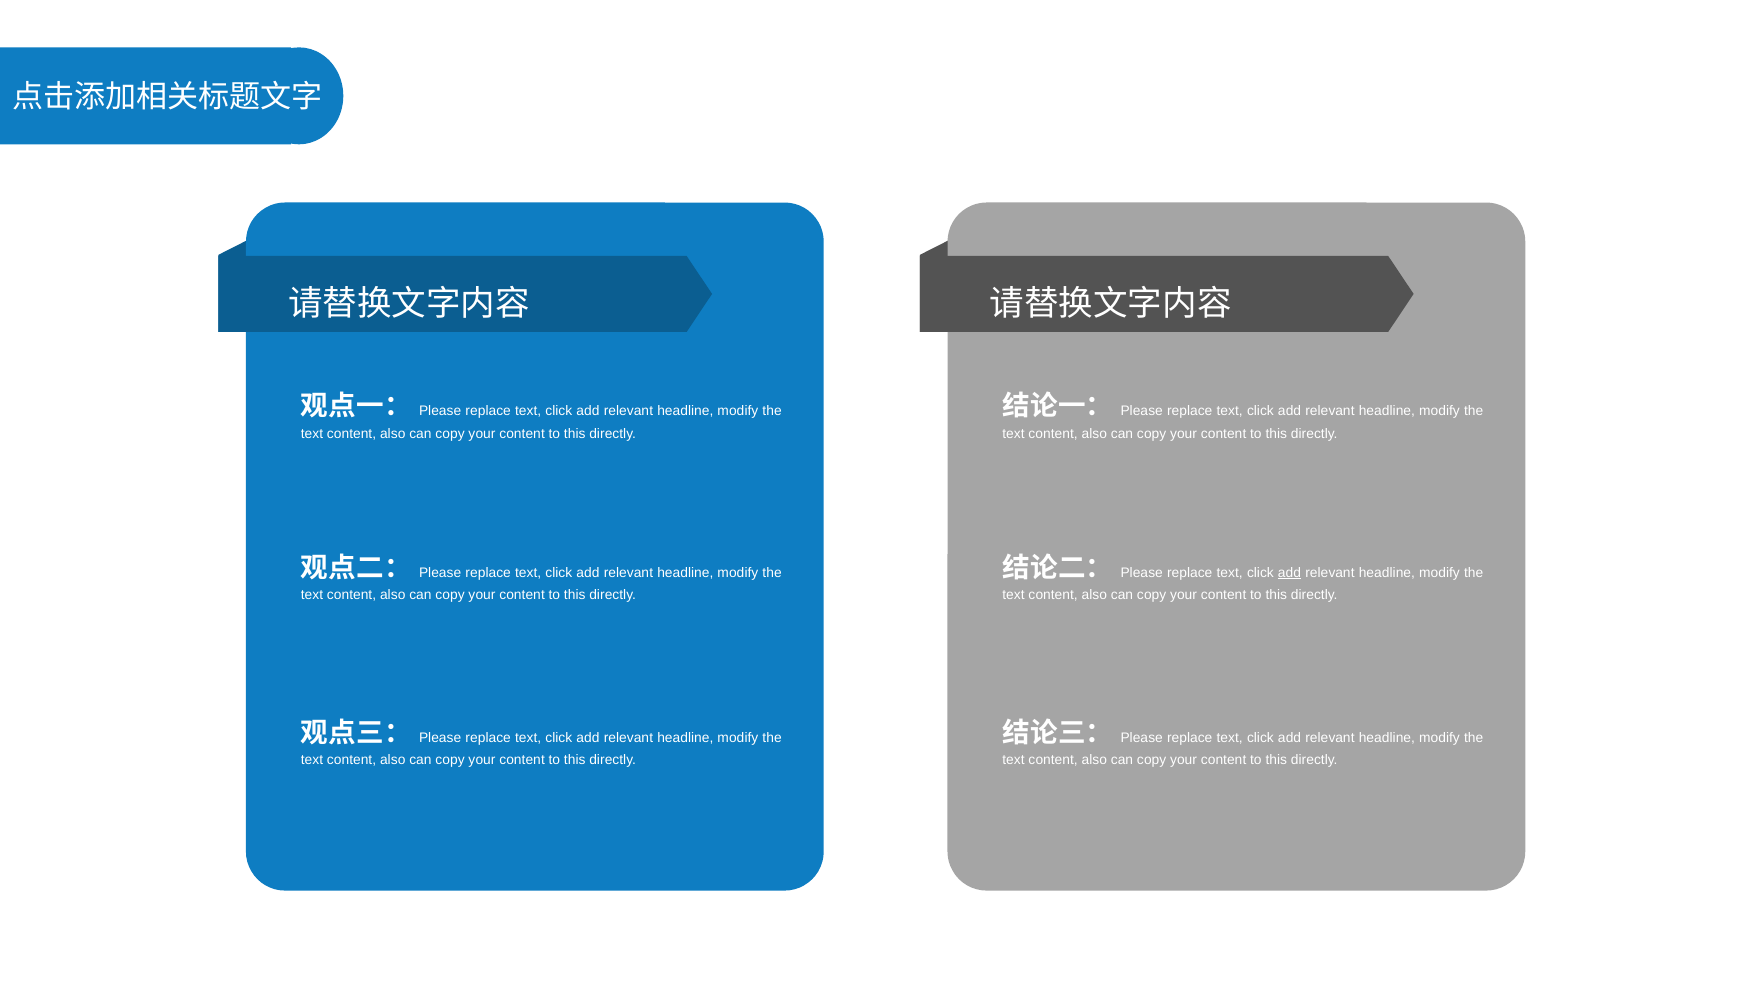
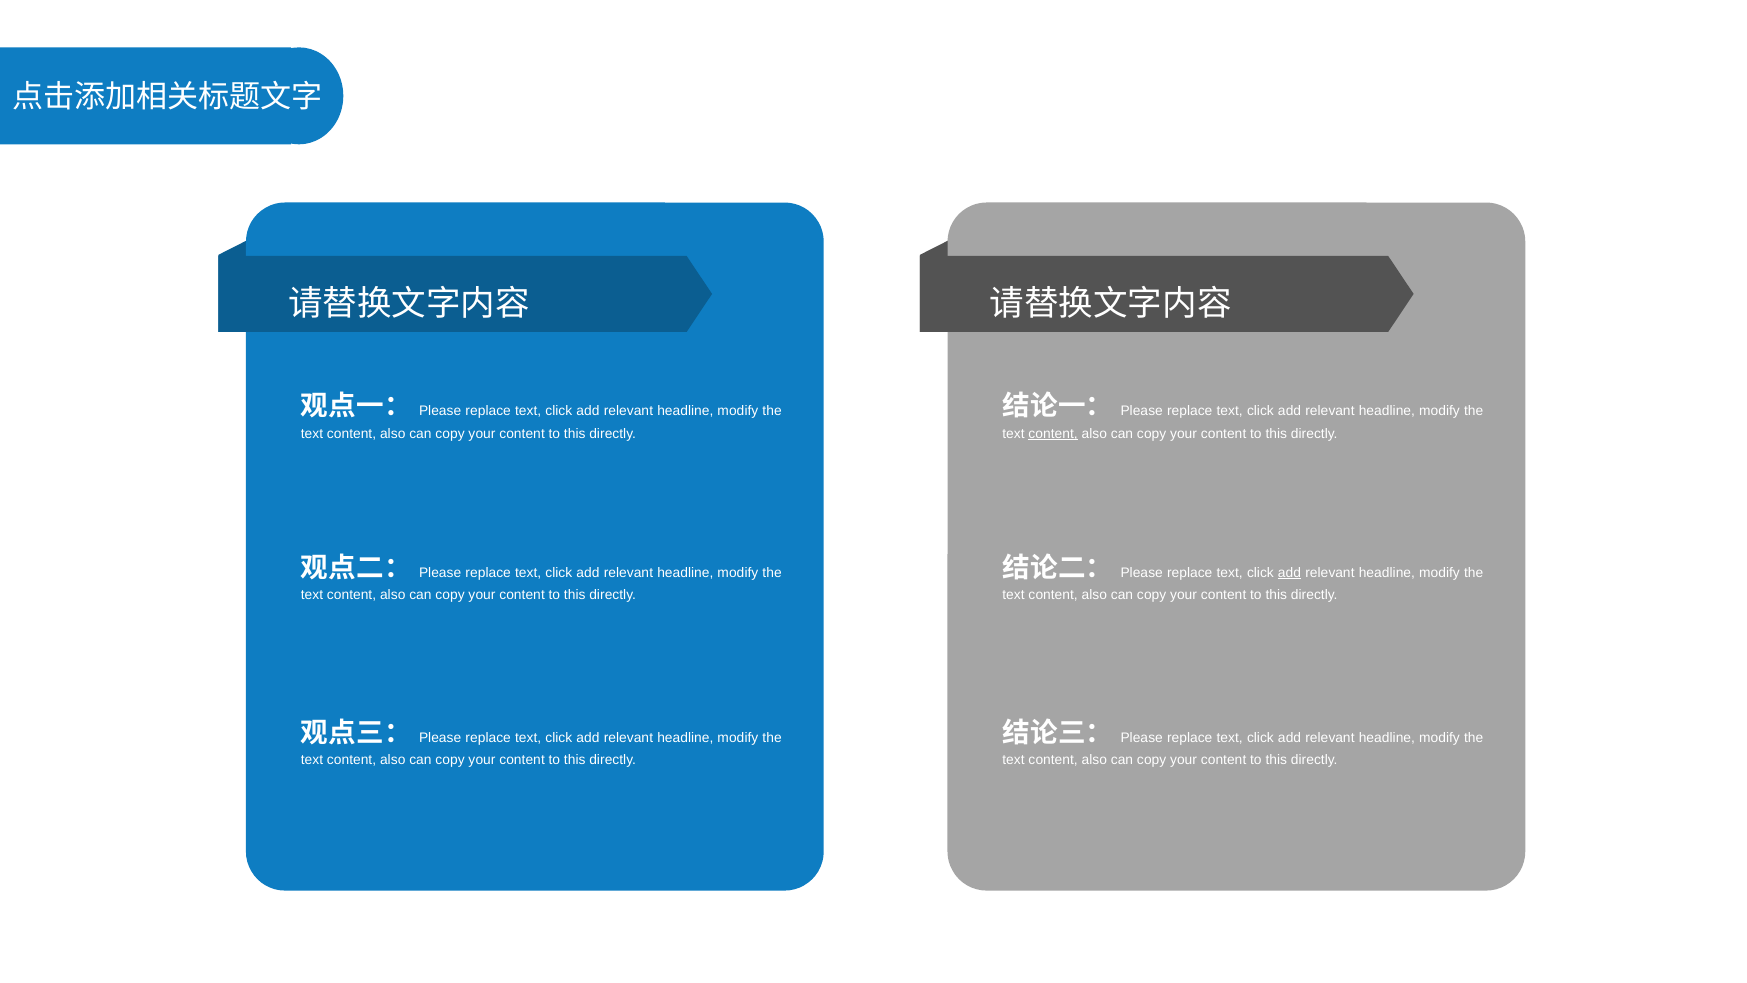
content underline: none -> present (1053, 433)
